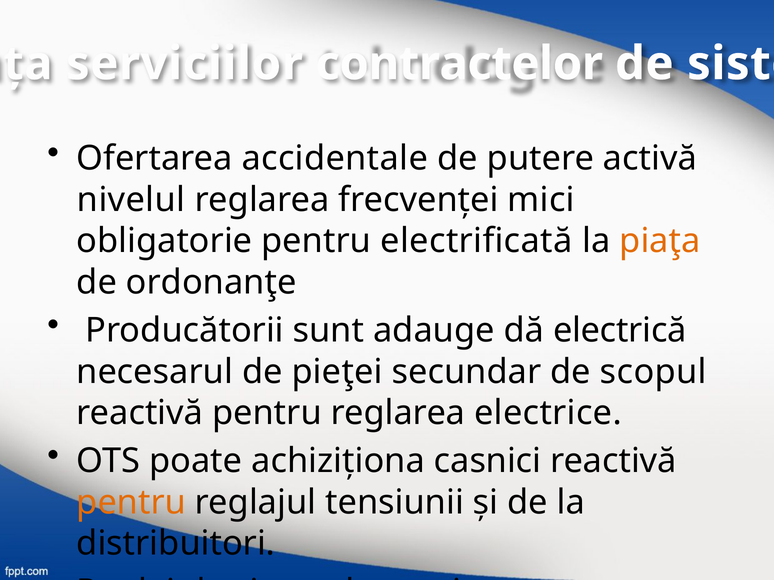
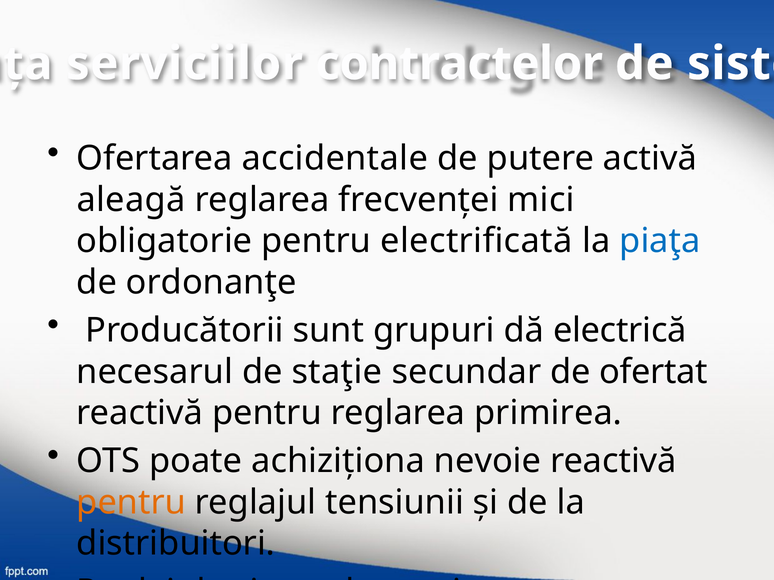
nivelul: nivelul -> aleagă (131, 200)
piaţa colour: orange -> blue (660, 241)
adauge: adauge -> grupuri (434, 331)
pieţei: pieţei -> staţie (337, 372)
scopul: scopul -> ofertat (654, 372)
electrice: electrice -> primirea (548, 413)
casnici: casnici -> nevoie (487, 461)
